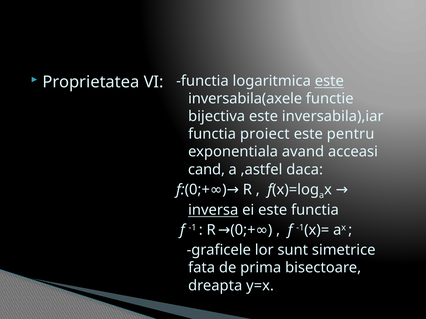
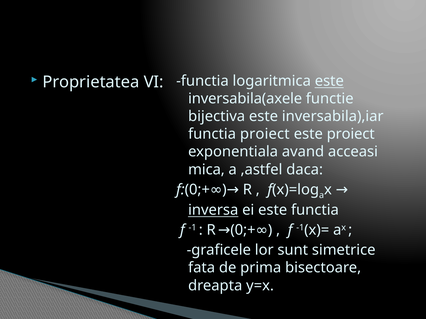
este pentru: pentru -> proiect (351, 134)
cand: cand -> mica (206, 170)
